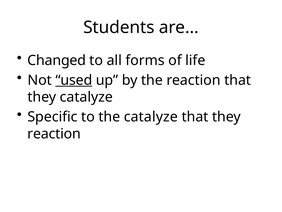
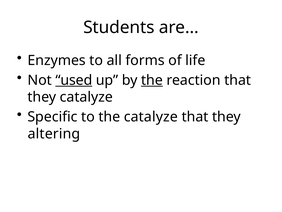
Changed: Changed -> Enzymes (57, 60)
the underline: none -> present (152, 80)
reaction: reaction -> altering (54, 134)
